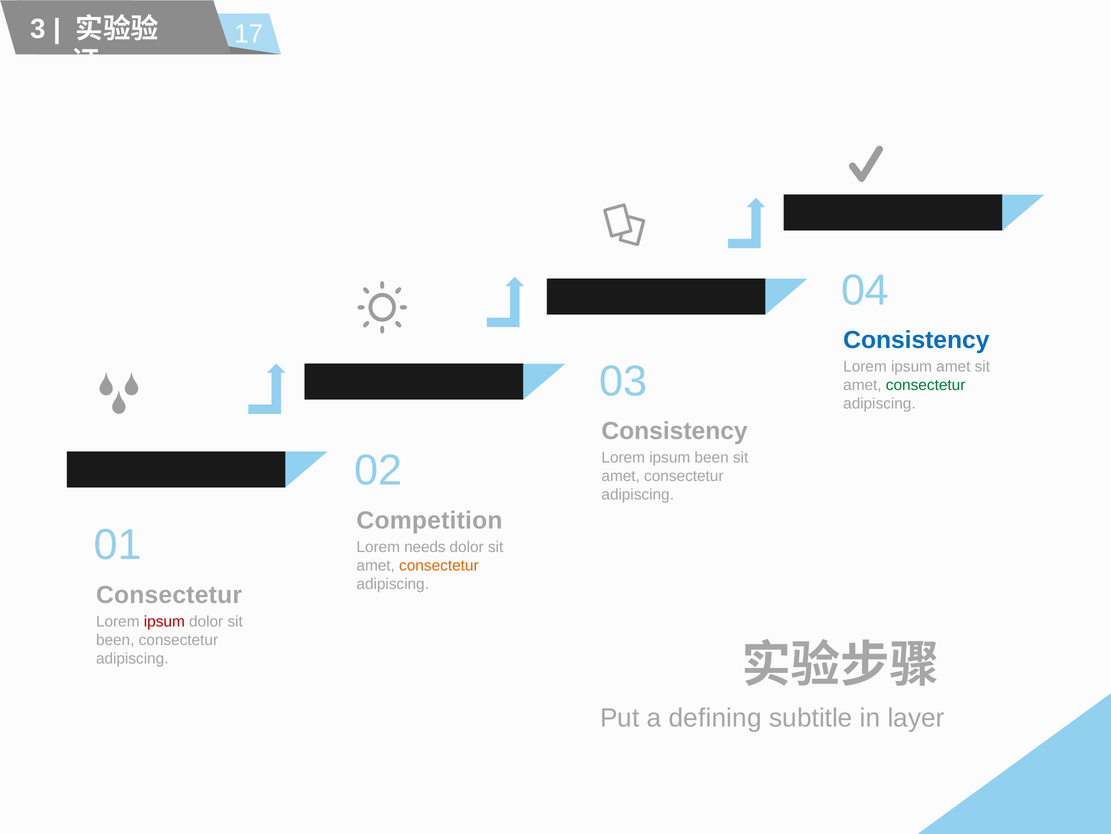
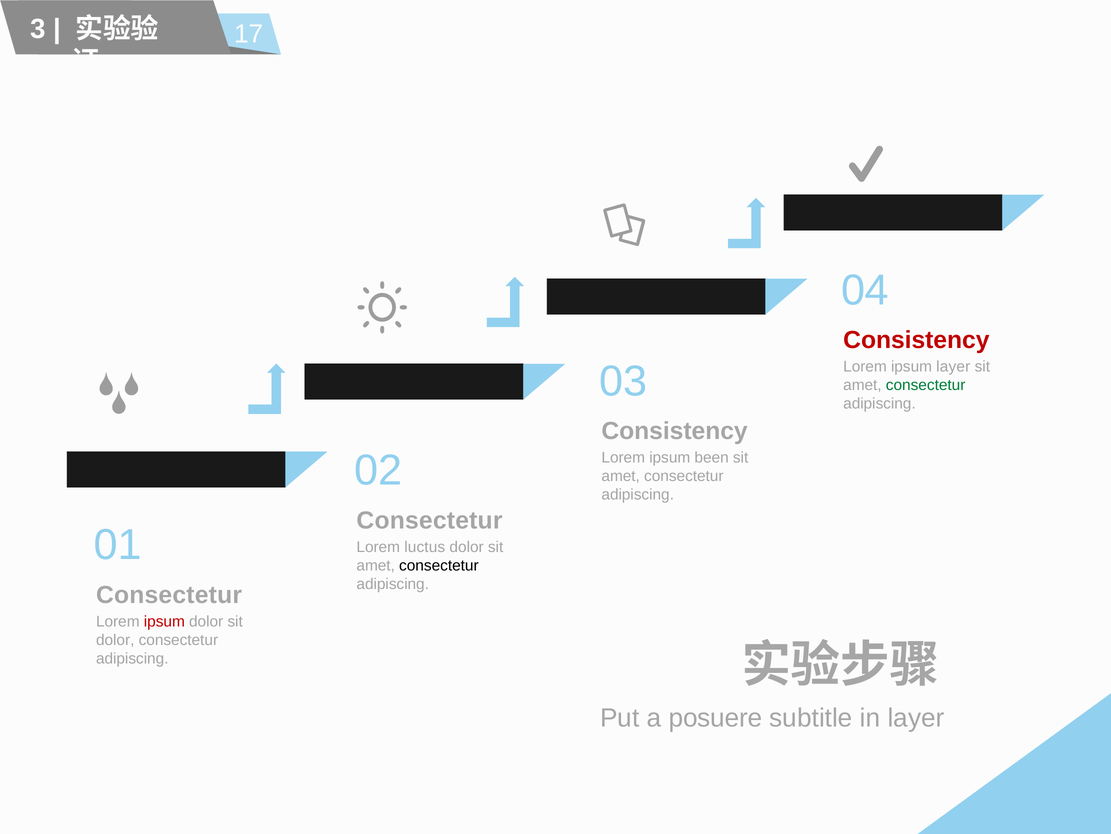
Consistency colour: blue -> red (916, 340)
ipsum amet: amet -> layer (953, 366)
Competition: Competition -> Consectetur (429, 520)
needs: needs -> luctus (425, 547)
consectetur colour: orange -> black (439, 565)
been: been -> dolor (115, 640)
defining: defining -> posuere (715, 717)
